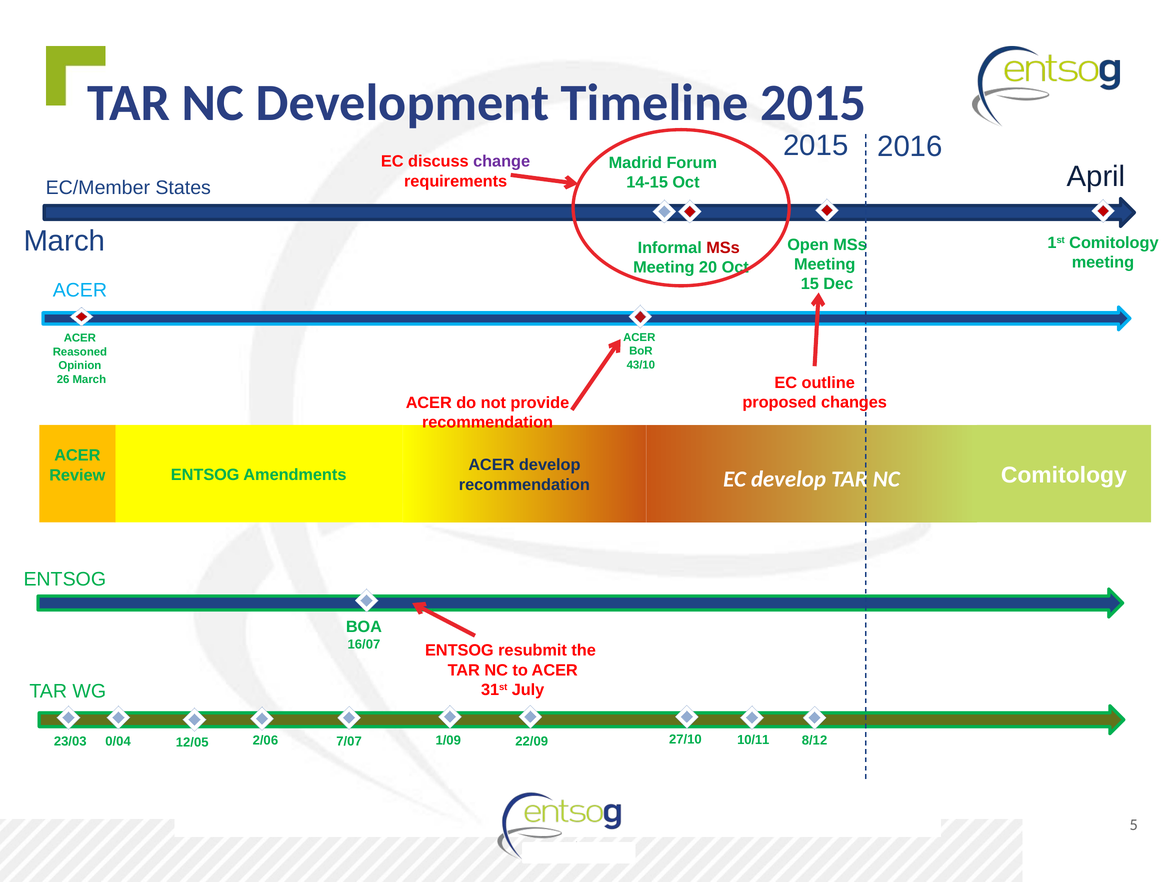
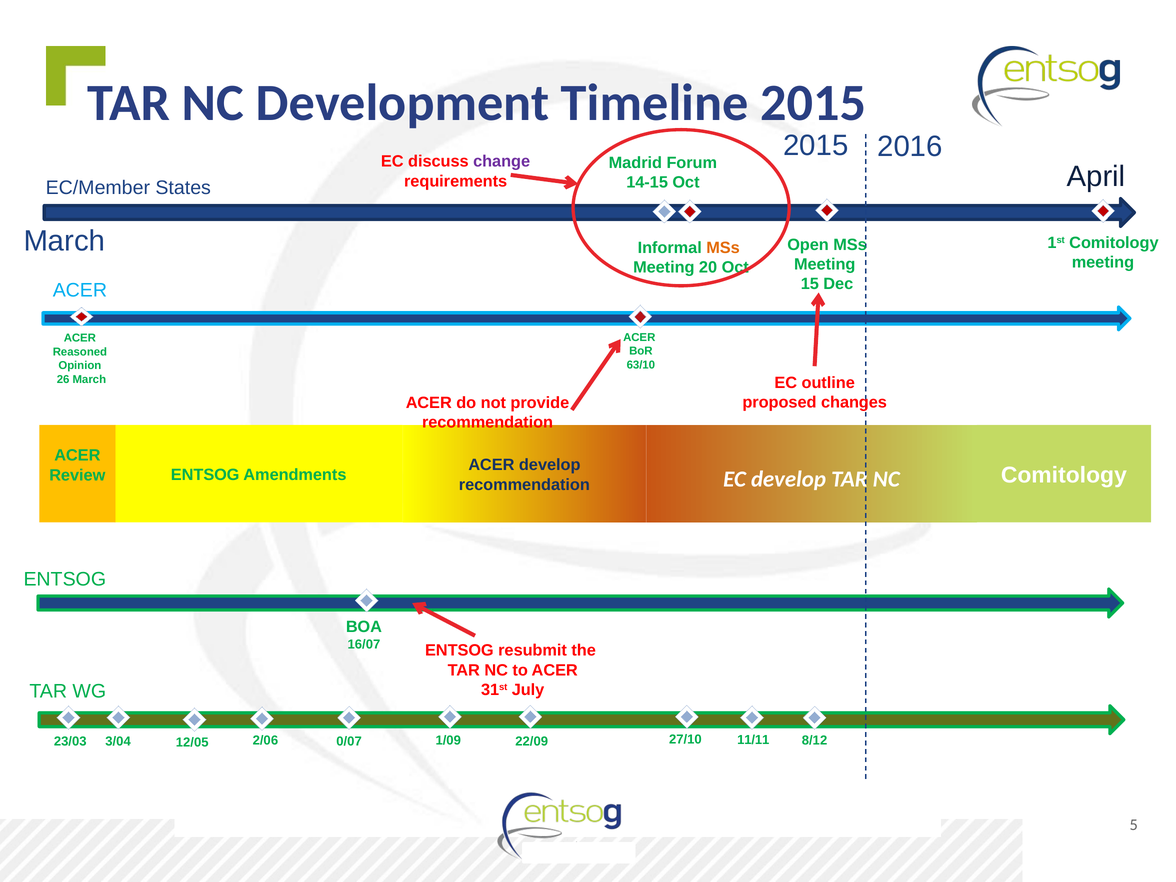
MSs colour: red -> orange (723, 248)
43/10: 43/10 -> 63/10 (641, 365)
10/11: 10/11 -> 11/11 (753, 740)
0/04: 0/04 -> 3/04 (118, 741)
7/07: 7/07 -> 0/07 (349, 741)
